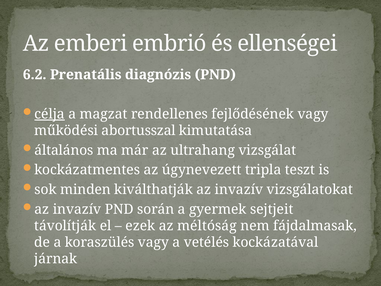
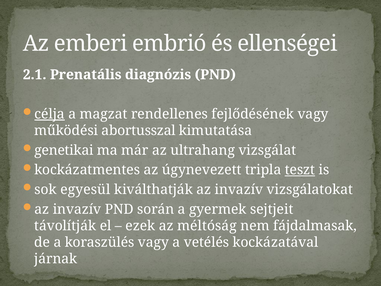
6.2: 6.2 -> 2.1 (35, 75)
általános: általános -> genetikai (64, 150)
teszt underline: none -> present (300, 170)
minden: minden -> egyesül (85, 189)
